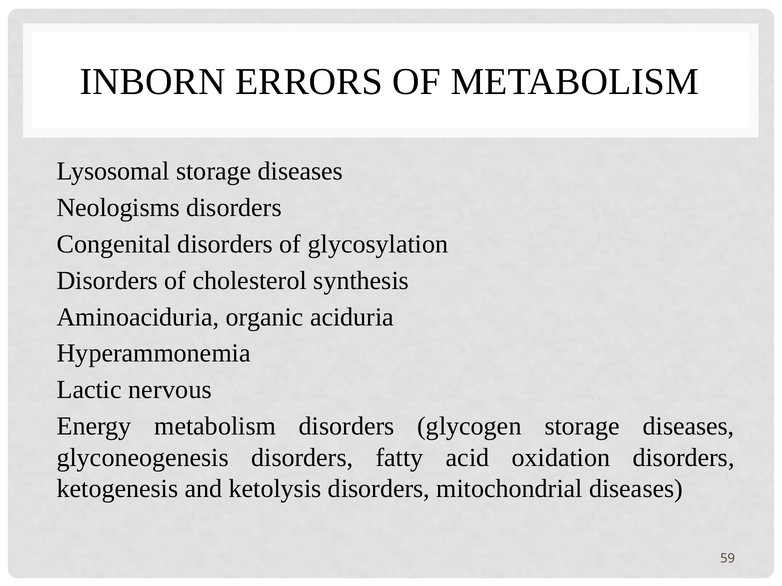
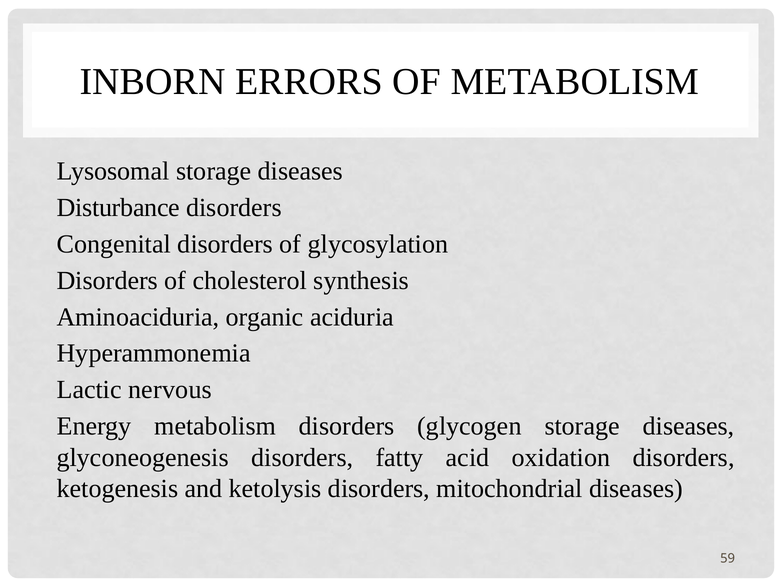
Neologisms: Neologisms -> Disturbance (118, 208)
